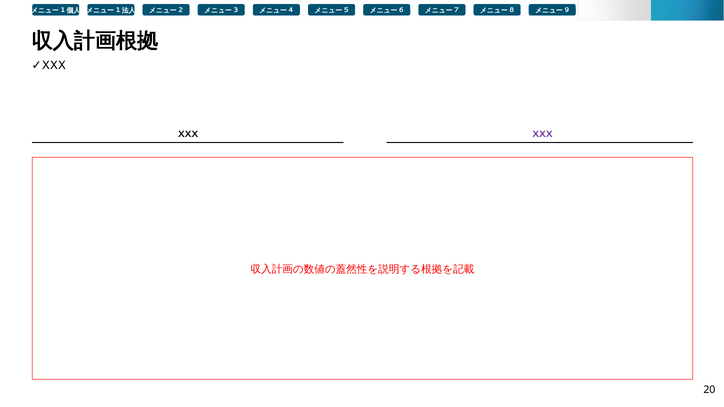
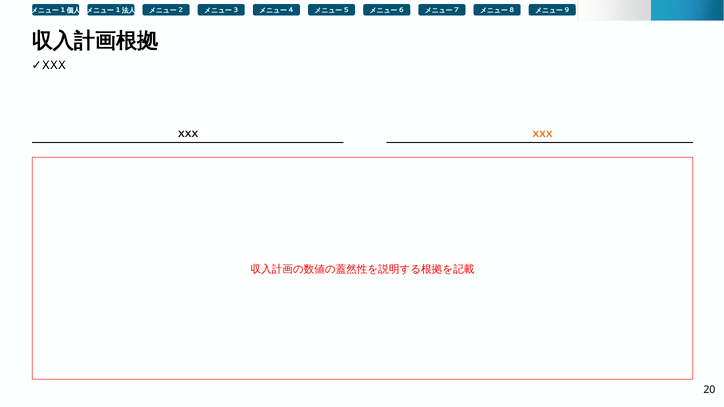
XXX colour: purple -> orange (542, 134)
